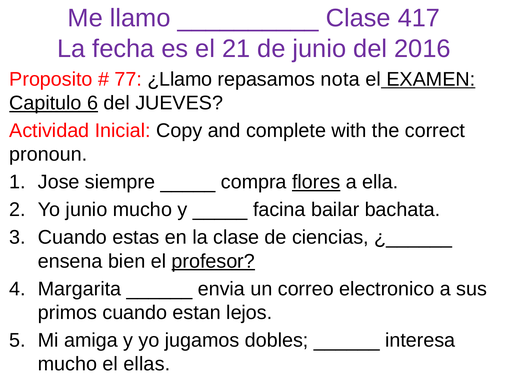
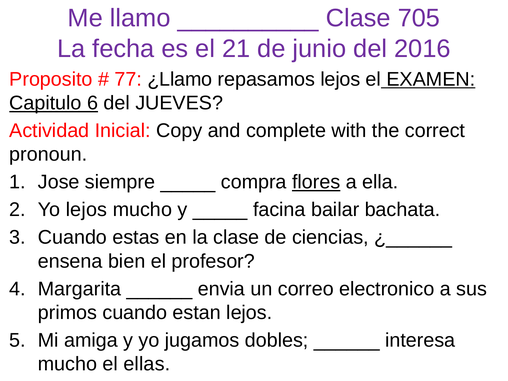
417: 417 -> 705 (419, 18)
repasamos nota: nota -> lejos (340, 79)
Yo junio: junio -> lejos (86, 210)
profesor underline: present -> none (213, 261)
